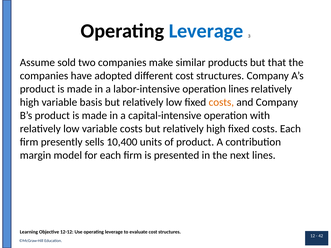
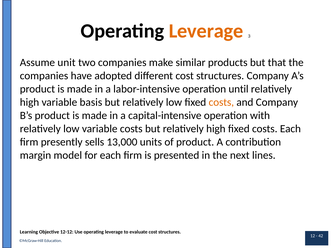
Leverage colour: blue -> orange (206, 31)
sold: sold -> unit (67, 63)
operation lines: lines -> until (239, 89)
10,400: 10,400 -> 13,000 (122, 142)
